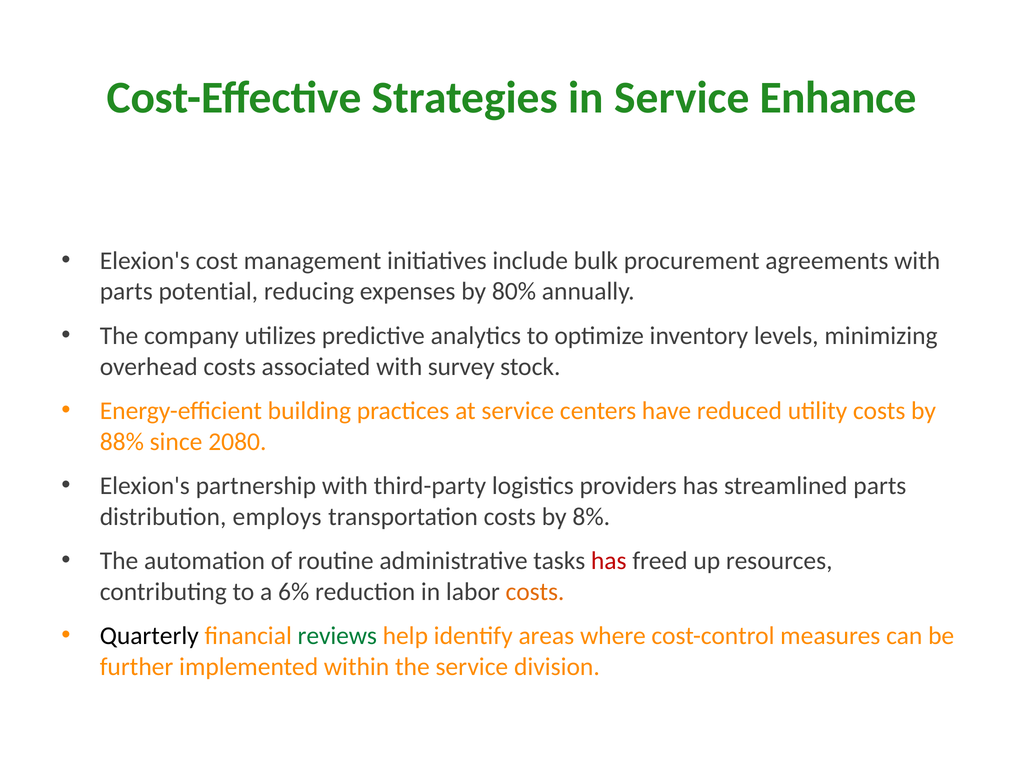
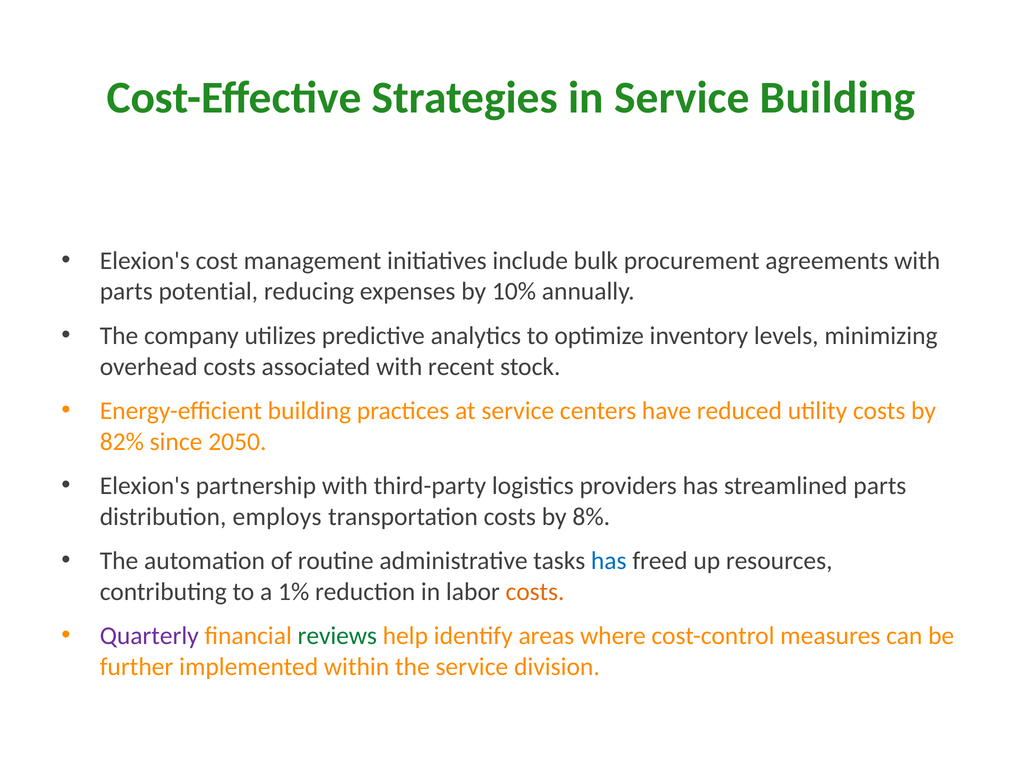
Service Enhance: Enhance -> Building (838, 98)
80%: 80% -> 10% (514, 292)
survey: survey -> recent (461, 367)
88%: 88% -> 82% (122, 442)
2080: 2080 -> 2050 (237, 442)
has colour: red -> blue (609, 561)
6%: 6% -> 1% (294, 592)
Quarterly colour: black -> purple (149, 636)
